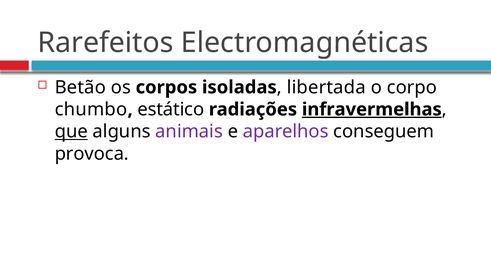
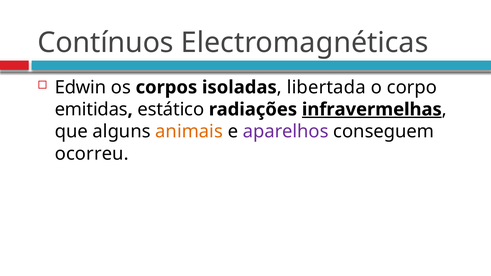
Rarefeitos: Rarefeitos -> Contínuos (106, 43)
Betão: Betão -> Edwin (80, 87)
chumbo: chumbo -> emitidas (91, 109)
que underline: present -> none (71, 132)
animais colour: purple -> orange (189, 132)
provoca: provoca -> ocorreu (92, 154)
